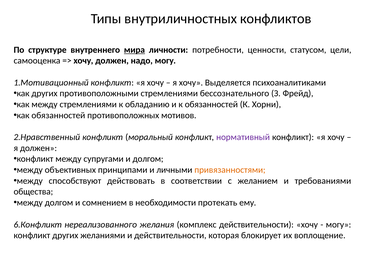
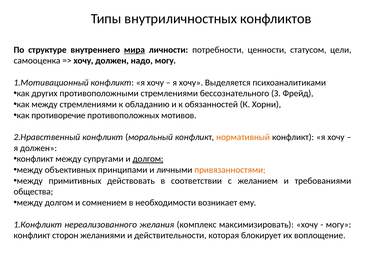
как обязанностей: обязанностей -> противоречие (58, 116)
нормативный colour: purple -> orange (243, 138)
долгом underline: none -> present (148, 159)
способствуют: способствуют -> примитивных (75, 181)
протекать: протекать -> возникает (218, 203)
6.Конфликт: 6.Конфликт -> 1.Конфликт (38, 225)
комплекс действительности: действительности -> максимизировать (256, 225)
конфликт других: других -> сторон (65, 236)
